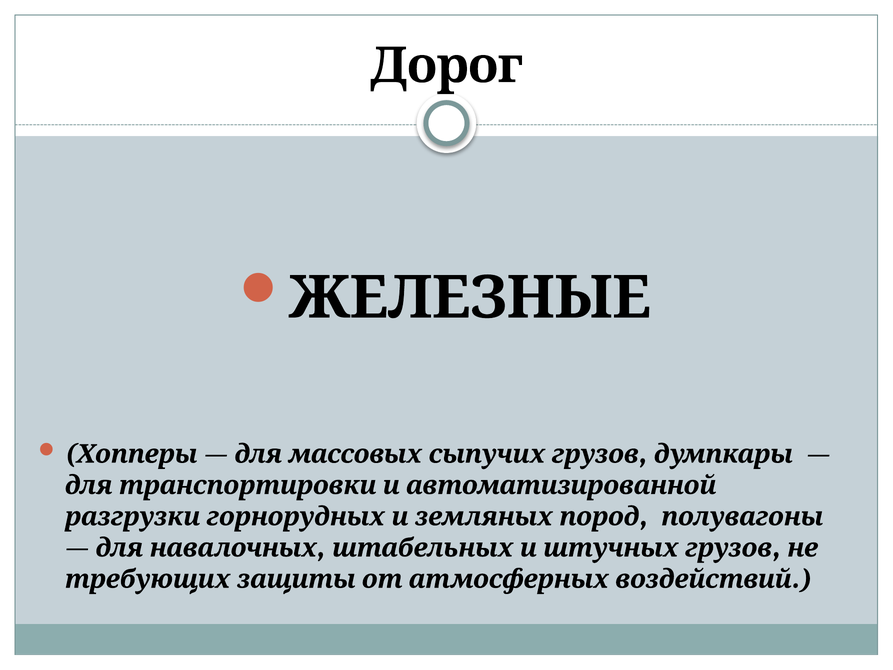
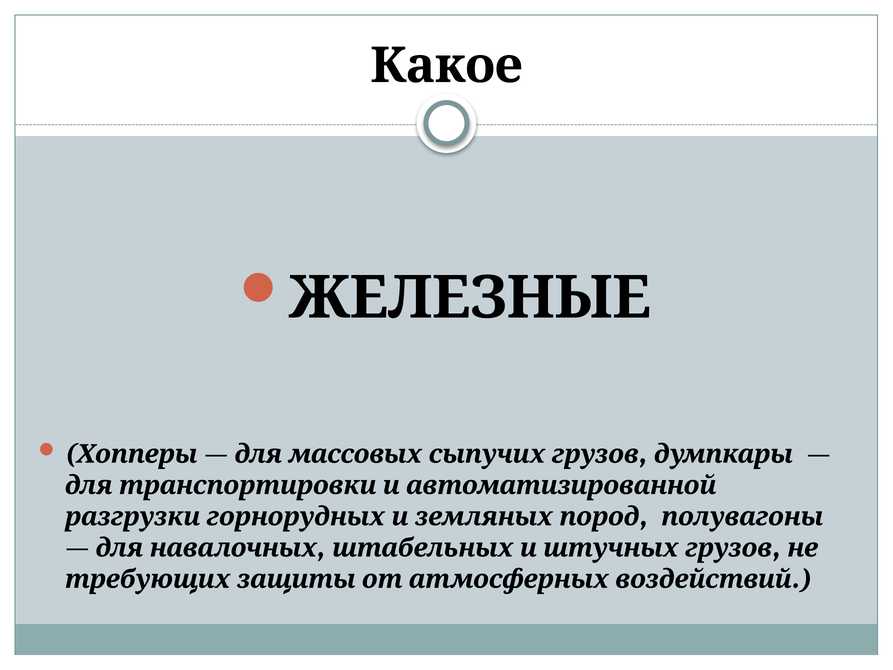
Дорог: Дорог -> Какое (446, 66)
